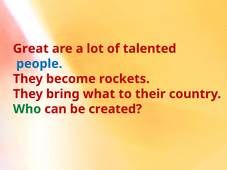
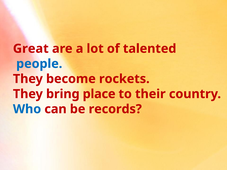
what: what -> place (99, 94)
Who colour: green -> blue (27, 109)
created: created -> records (115, 109)
